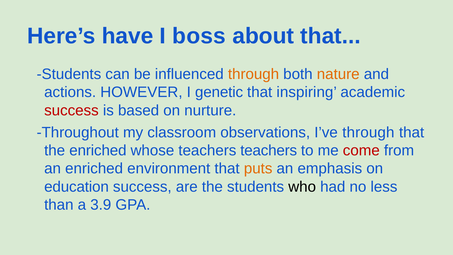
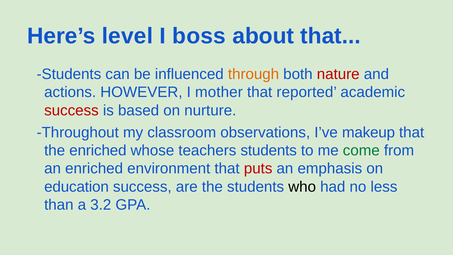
have: have -> level (127, 36)
nature colour: orange -> red (338, 74)
genetic: genetic -> mother (219, 92)
inspiring: inspiring -> reported (307, 92)
I’ve through: through -> makeup (369, 132)
teachers teachers: teachers -> students (269, 150)
come colour: red -> green (361, 150)
puts colour: orange -> red (258, 168)
3.9: 3.9 -> 3.2 (101, 205)
